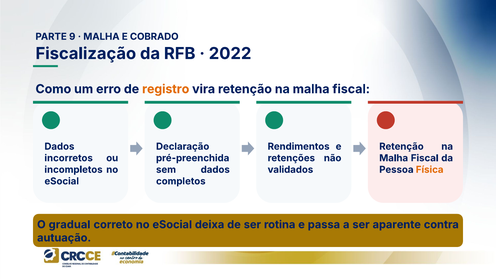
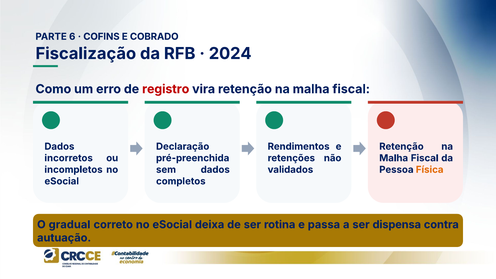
9: 9 -> 6 (72, 37)
MALHA: MALHA -> COFINS (101, 37)
2022: 2022 -> 2024 (230, 54)
registro colour: orange -> red (166, 89)
aparente: aparente -> dispensa (397, 225)
